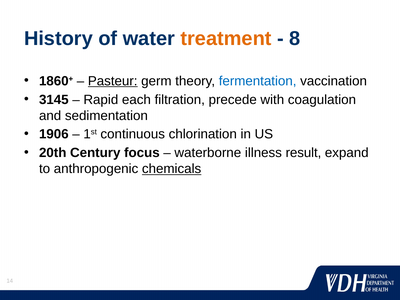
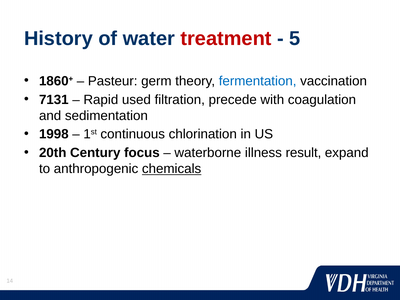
treatment colour: orange -> red (226, 38)
8: 8 -> 5 (295, 38)
Pasteur underline: present -> none (113, 81)
3145: 3145 -> 7131 (54, 100)
each: each -> used (136, 100)
1906: 1906 -> 1998 (54, 134)
